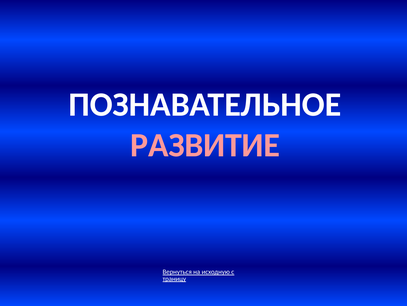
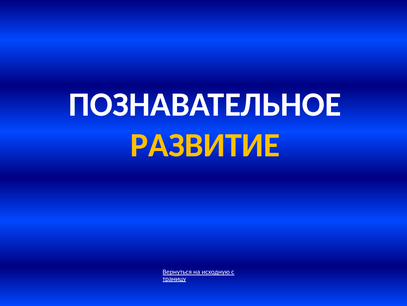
РАЗВИТИЕ colour: pink -> yellow (205, 145)
